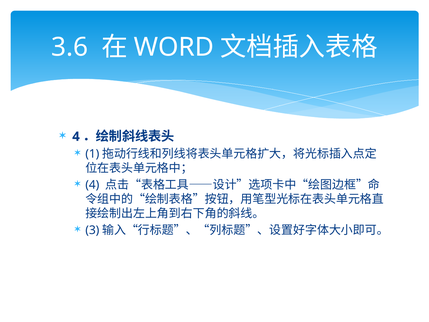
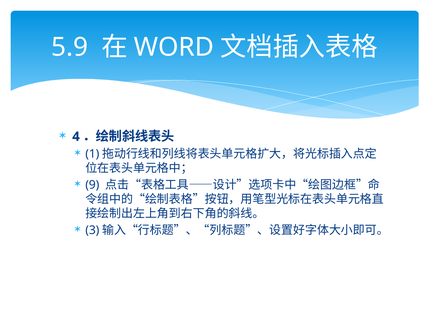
3.6: 3.6 -> 5.9 (70, 47)
4: 4 -> 9 (92, 185)
